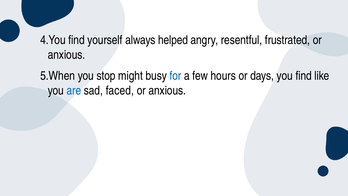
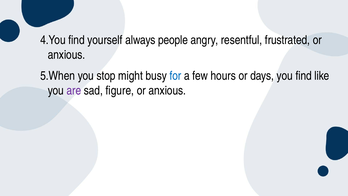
helped: helped -> people (173, 40)
are colour: blue -> purple (74, 90)
faced: faced -> figure (120, 90)
